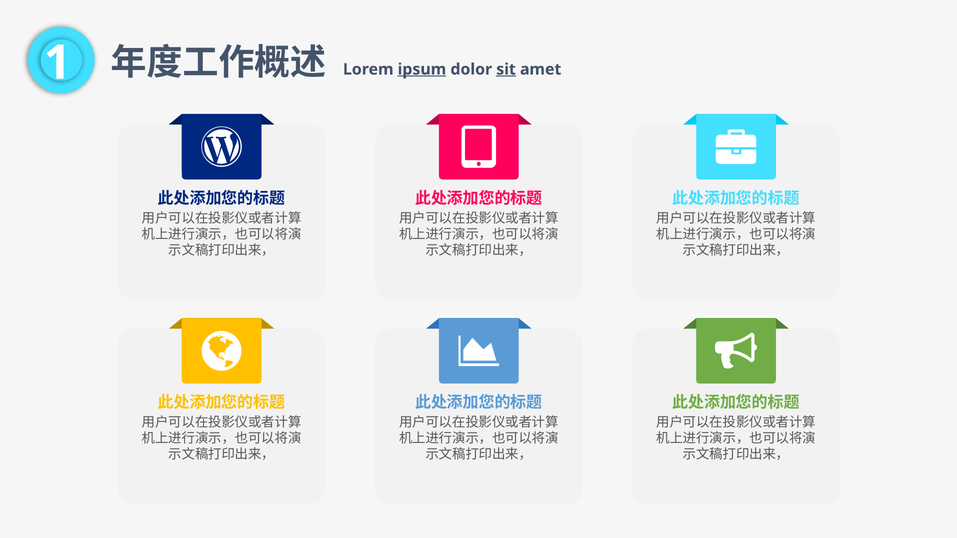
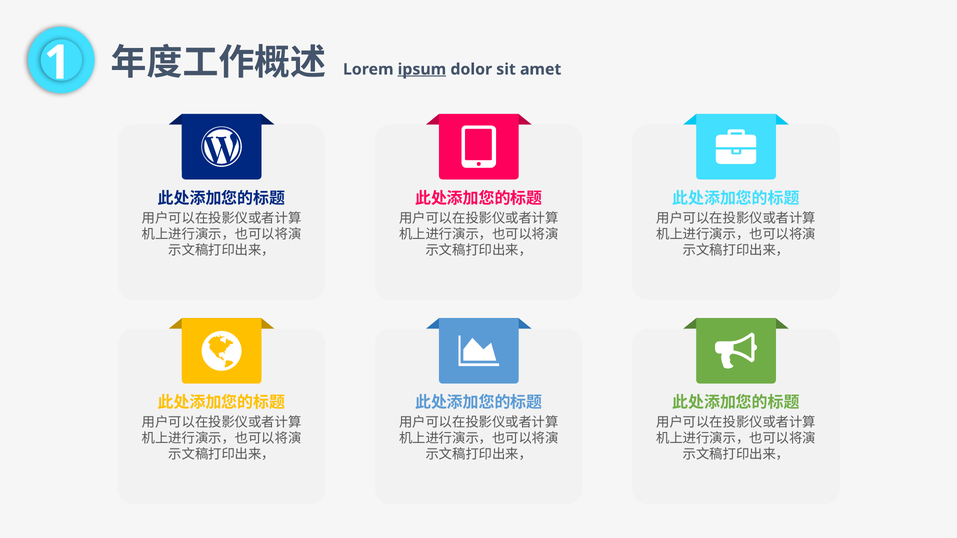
sit underline: present -> none (506, 69)
